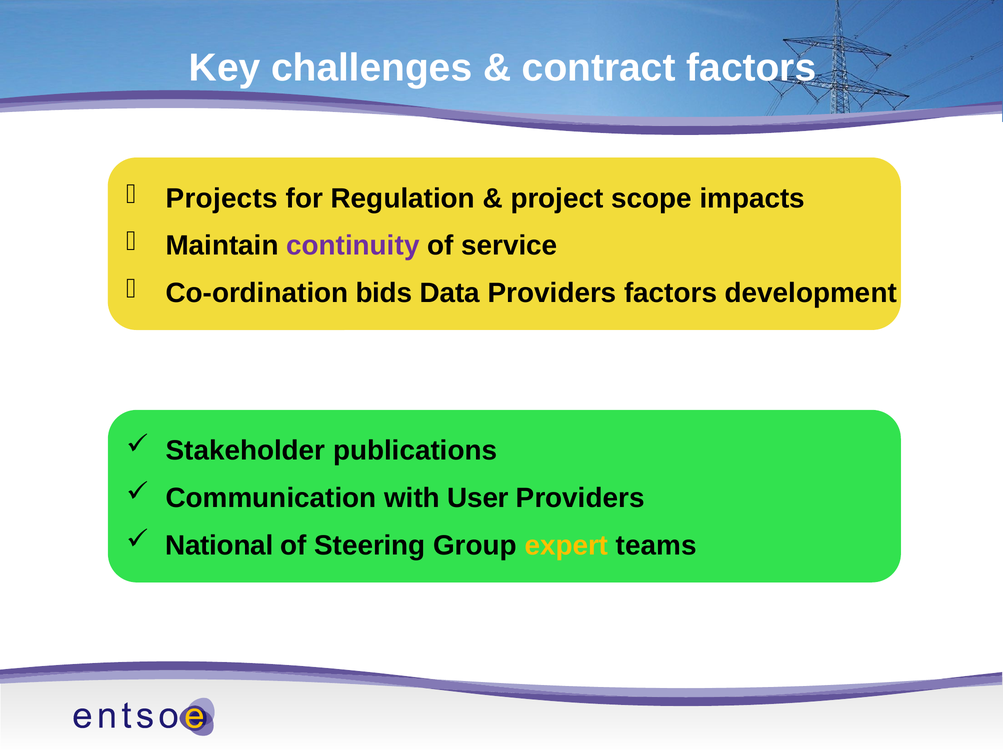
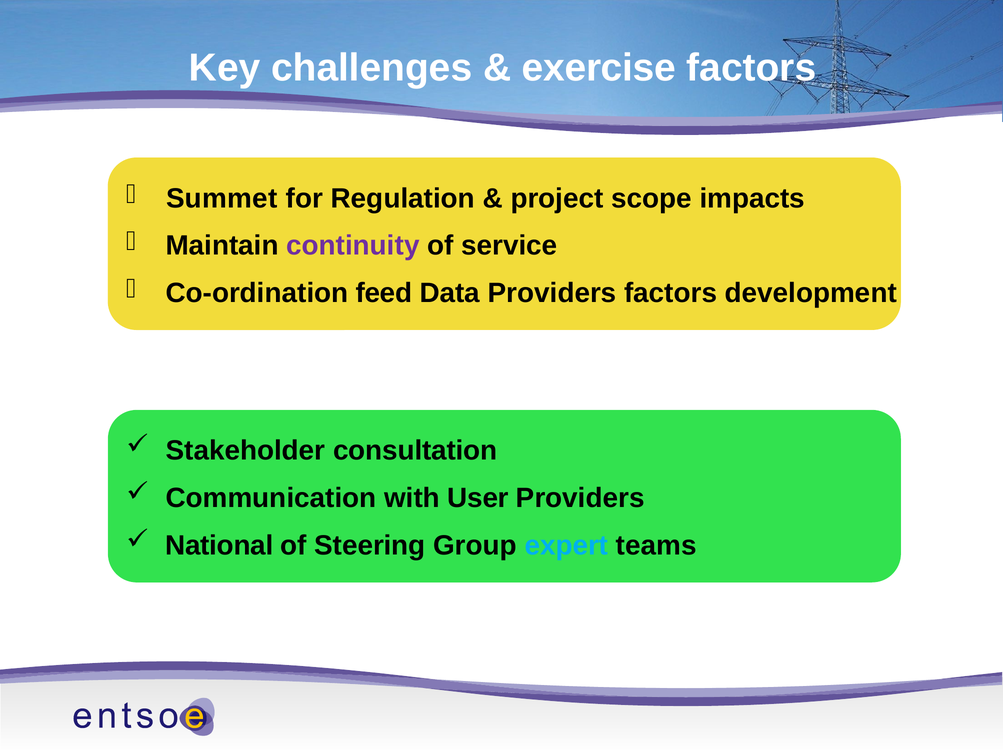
contract: contract -> exercise (599, 68)
Projects: Projects -> Summet (222, 198)
bids: bids -> feed (384, 293)
publications: publications -> consultation (415, 451)
expert colour: yellow -> light blue (566, 546)
